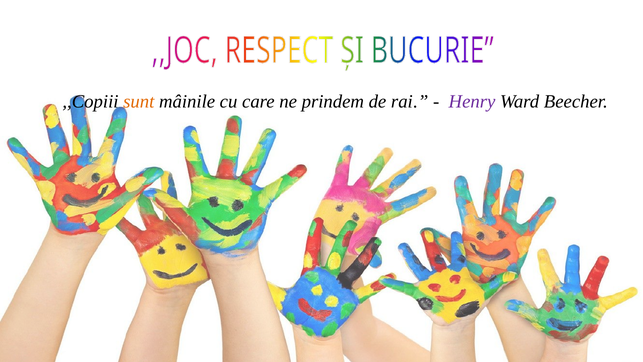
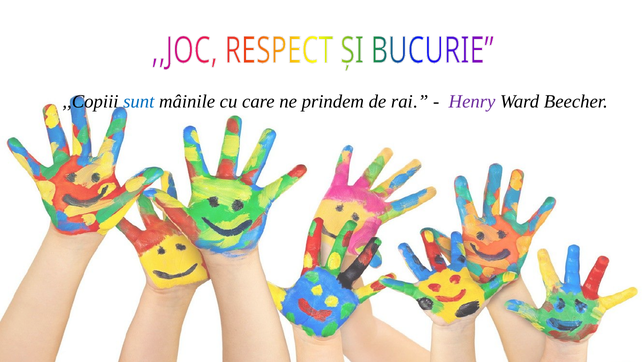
sunt colour: orange -> blue (139, 101)
